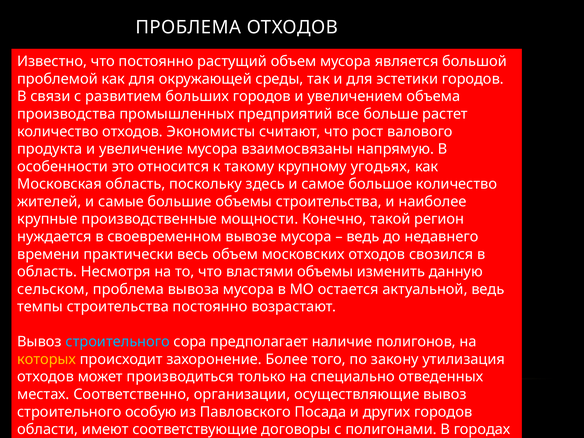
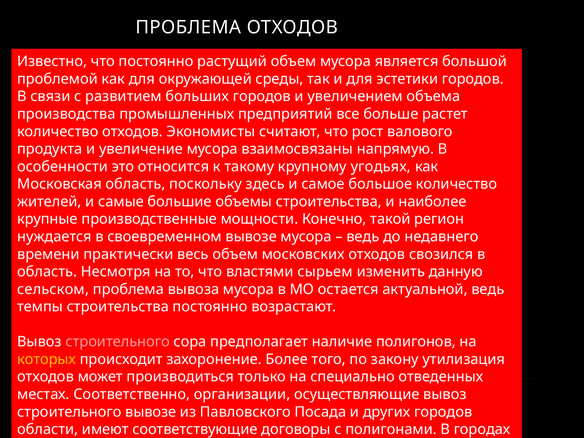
властями объемы: объемы -> сырьем (325, 272)
строительного colour: light blue -> pink (118, 342)
строительного особую: особую -> вывозе (151, 412)
